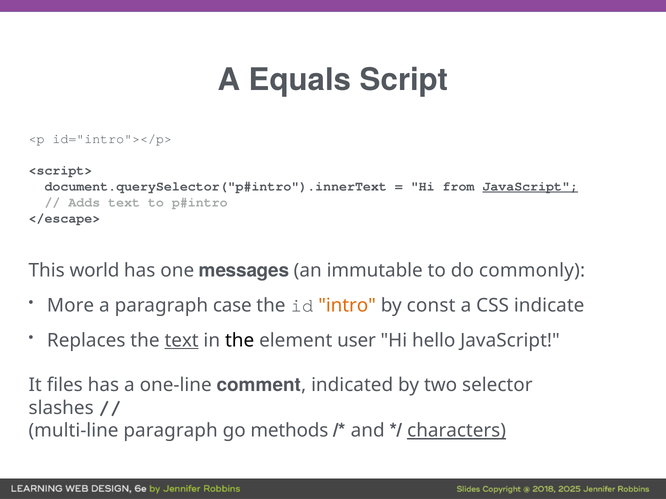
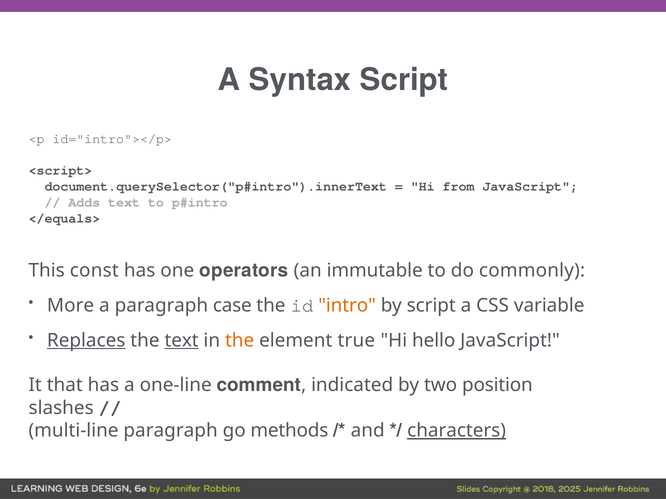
Equals: Equals -> Syntax (300, 80)
JavaScript underline: present -> none (530, 187)
</escape>: </escape> -> </equals> (64, 218)
world: world -> const (94, 271)
messages: messages -> operators (244, 271)
by const: const -> script (431, 306)
indicate: indicate -> variable (549, 306)
Replaces underline: none -> present (86, 341)
the colour: black -> orange (240, 341)
user: user -> true (356, 341)
files: files -> that (65, 386)
selector: selector -> position (497, 386)
